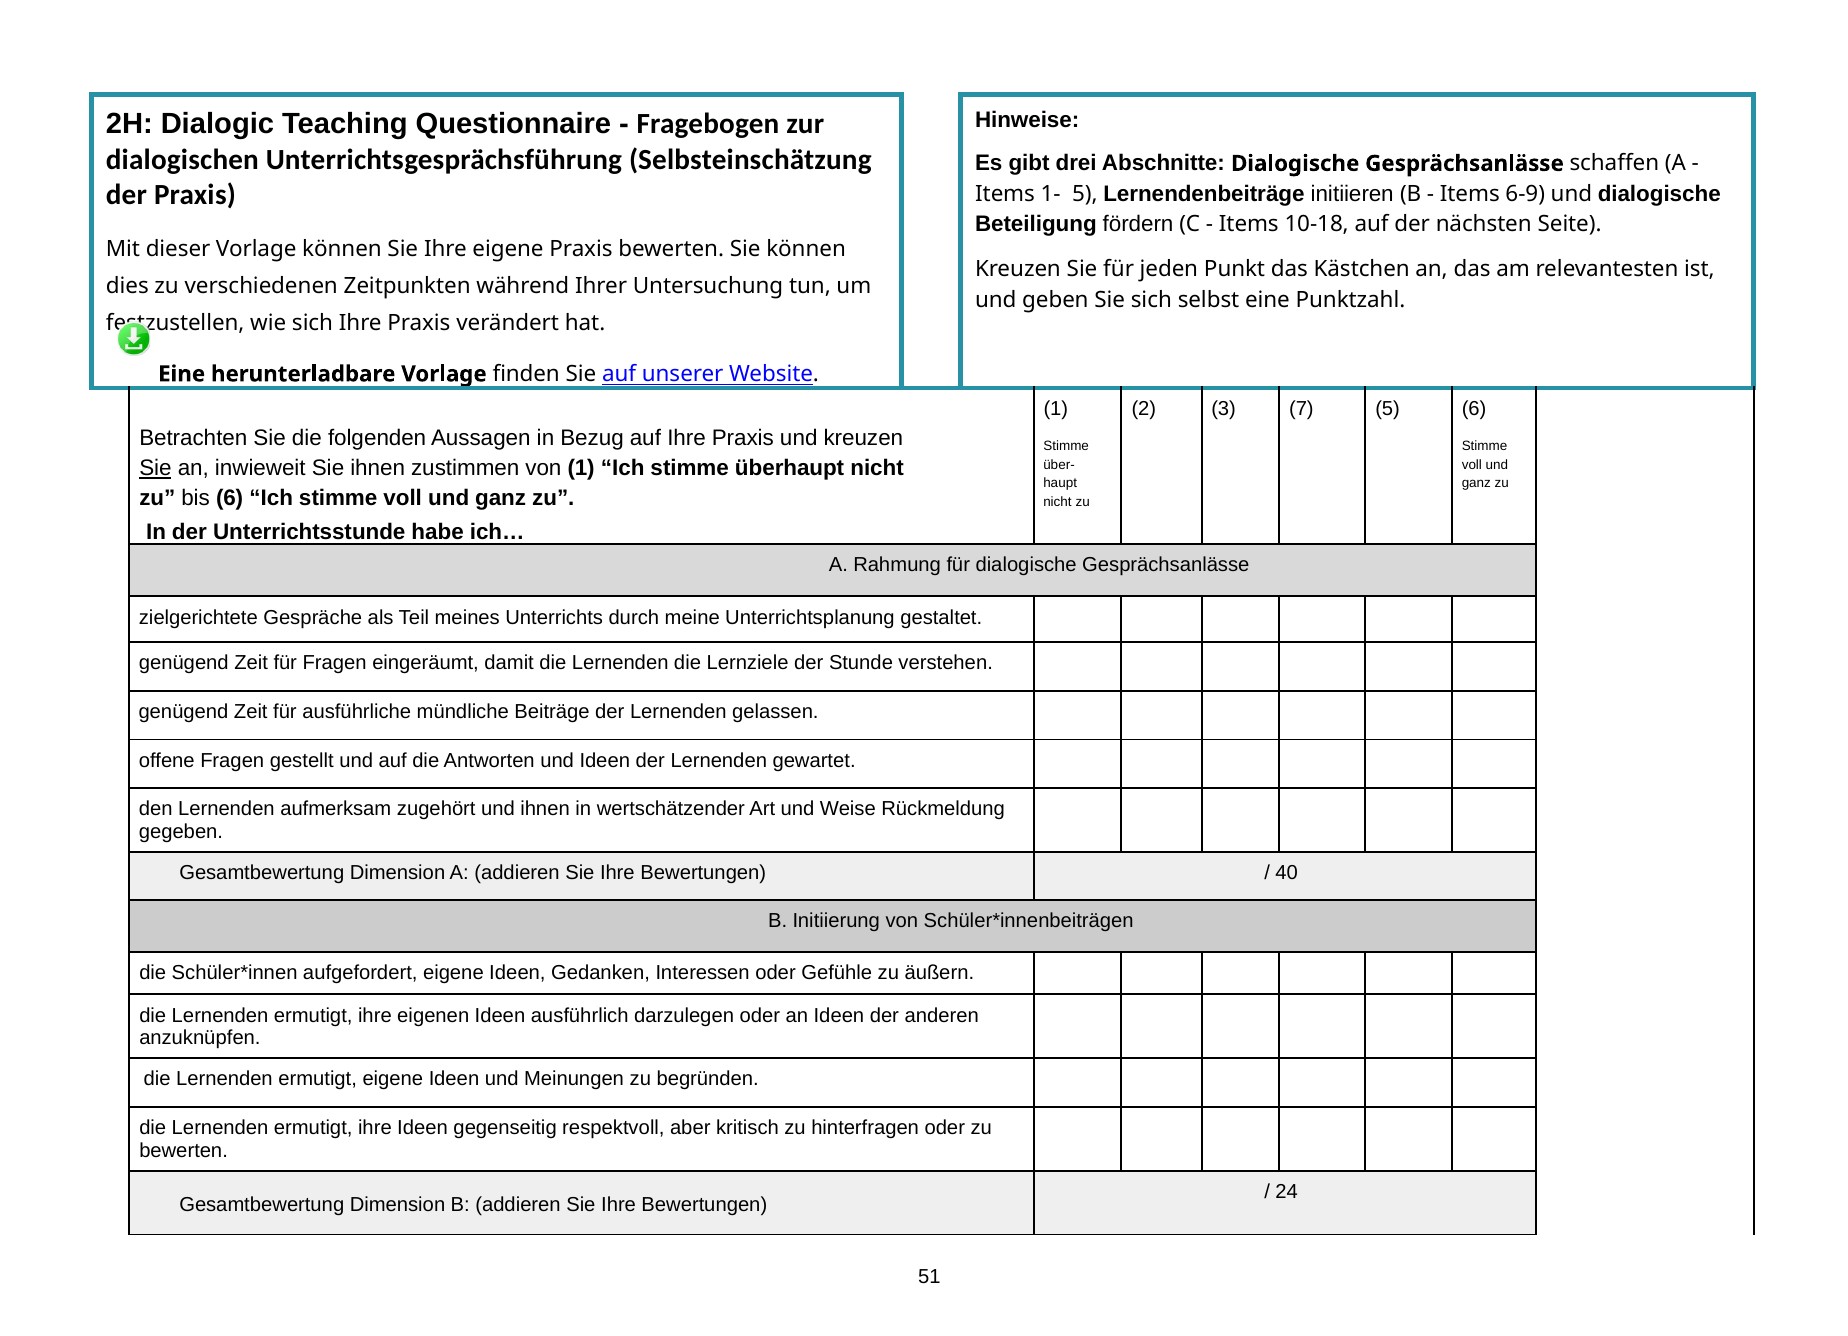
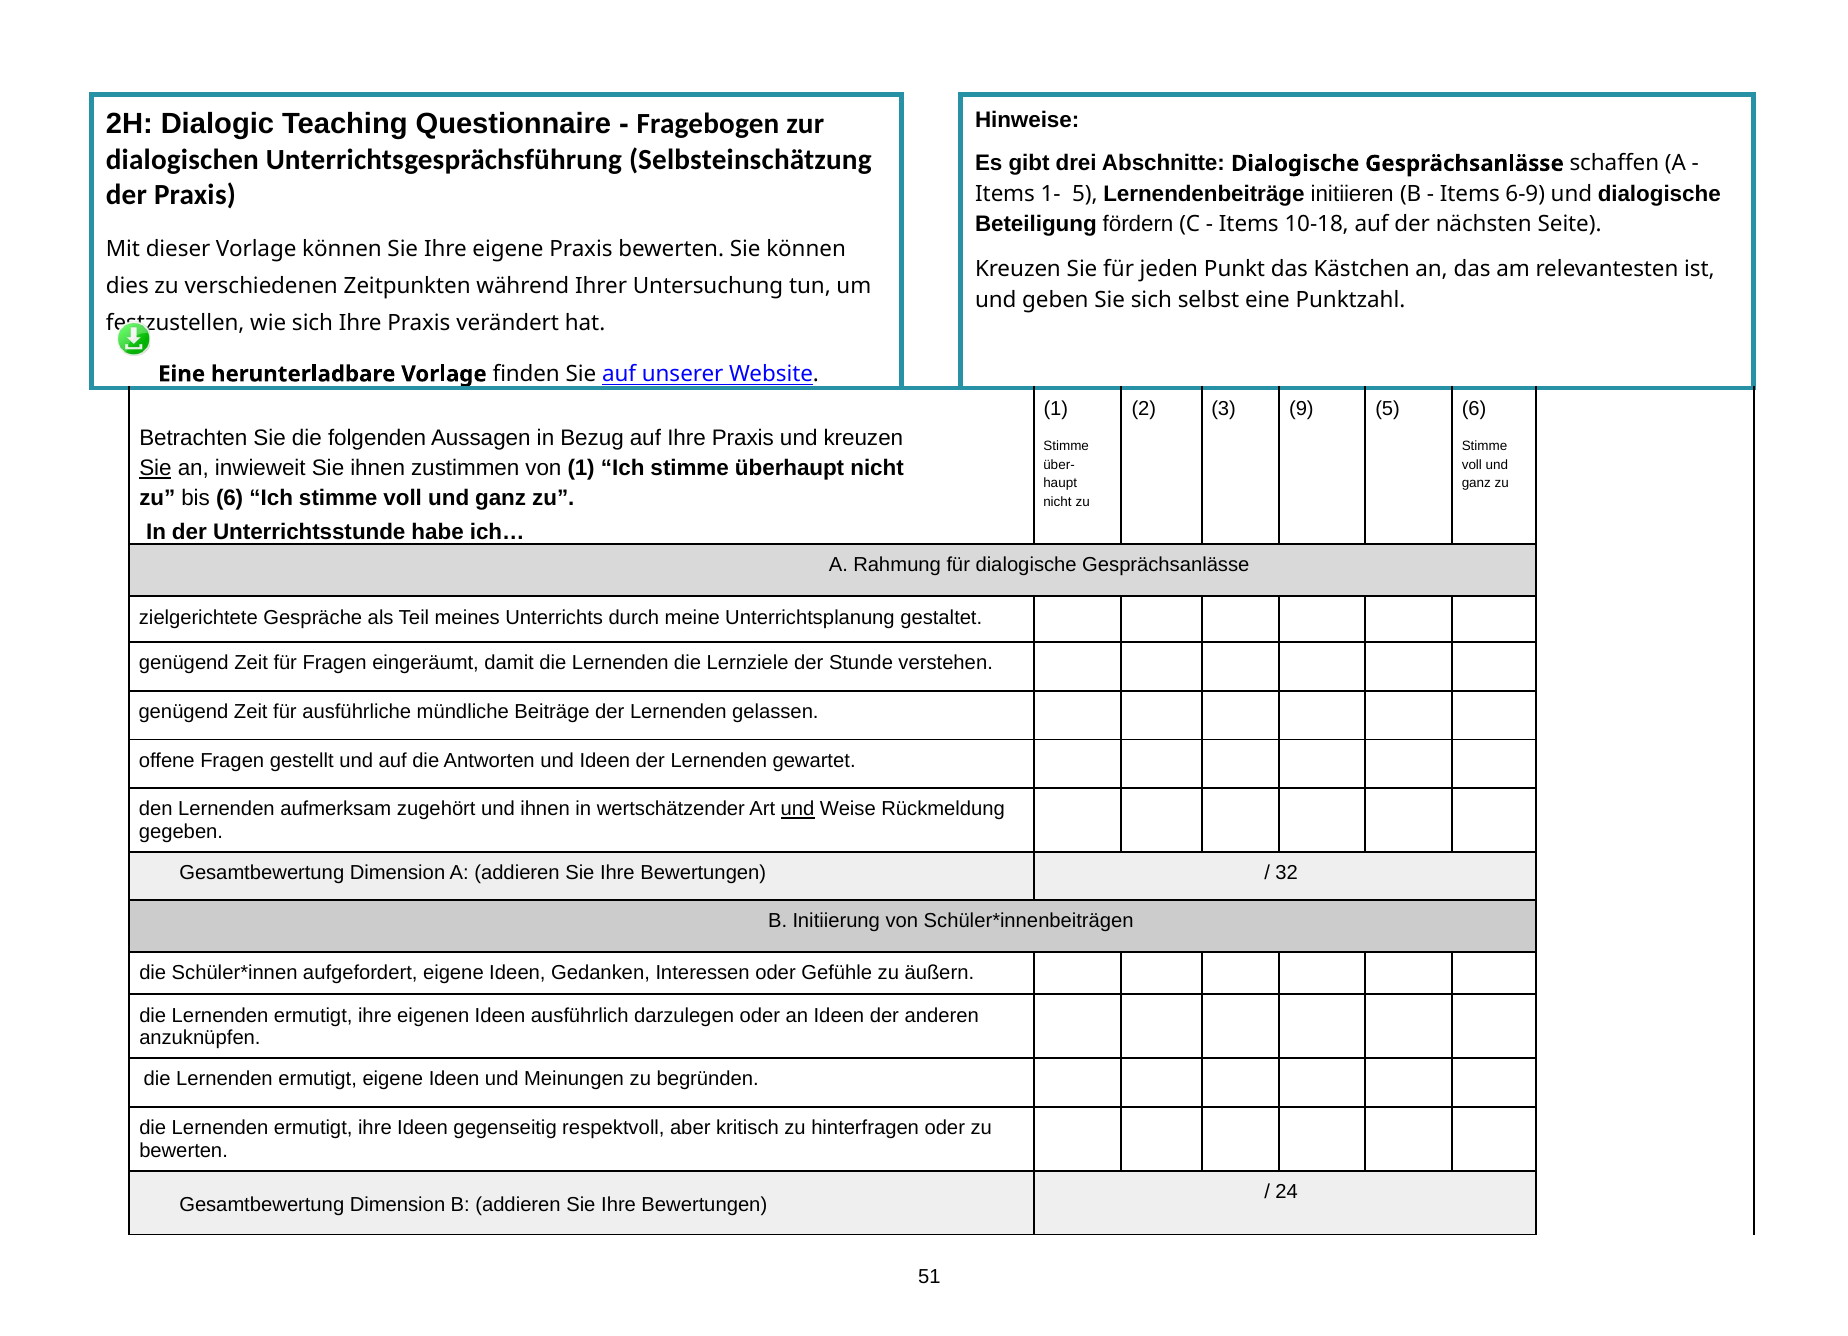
7: 7 -> 9 (1301, 409)
und underline: none -> present (798, 809)
40: 40 -> 32 (1287, 873)
